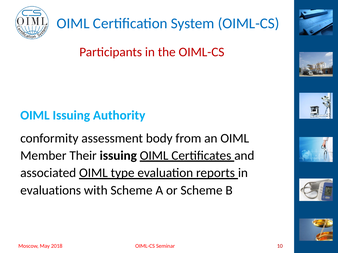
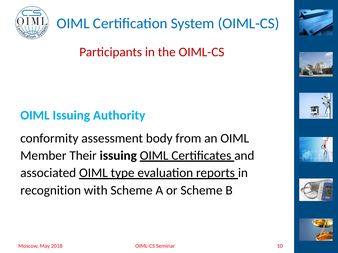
evaluations: evaluations -> recognition (51, 191)
